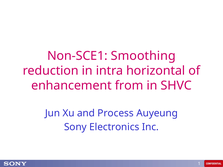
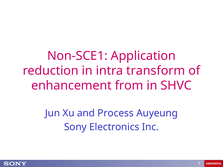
Smoothing: Smoothing -> Application (143, 56)
horizontal: horizontal -> transform (156, 71)
